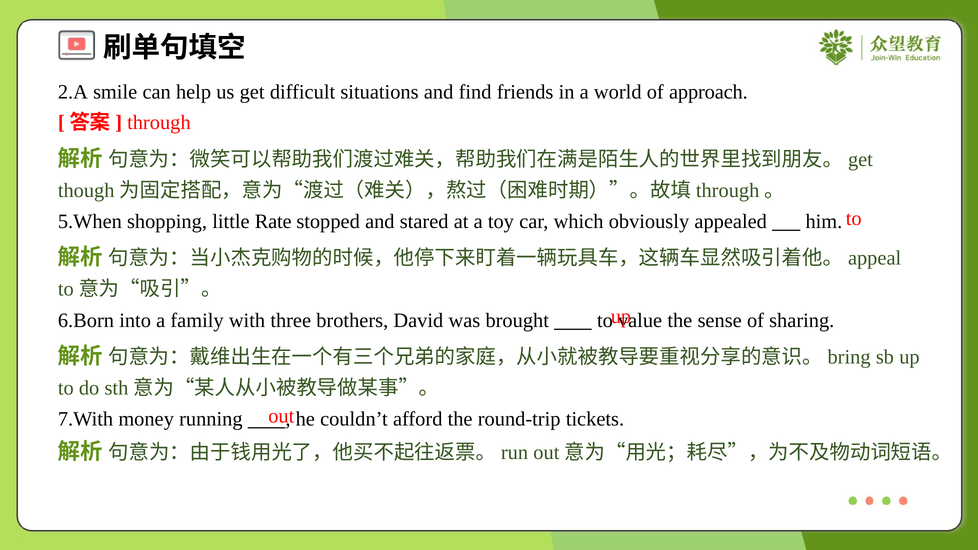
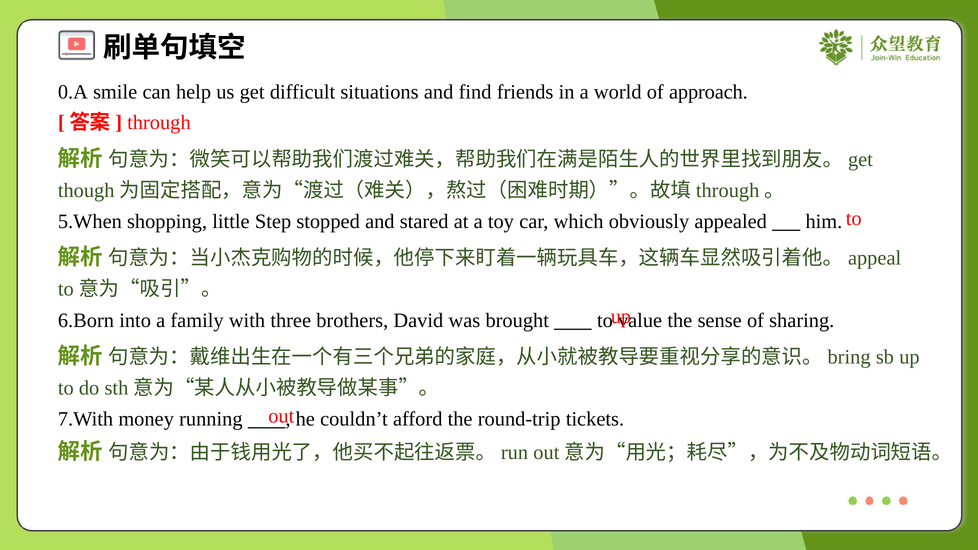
2.A: 2.A -> 0.A (73, 92)
Rate: Rate -> Step (273, 222)
